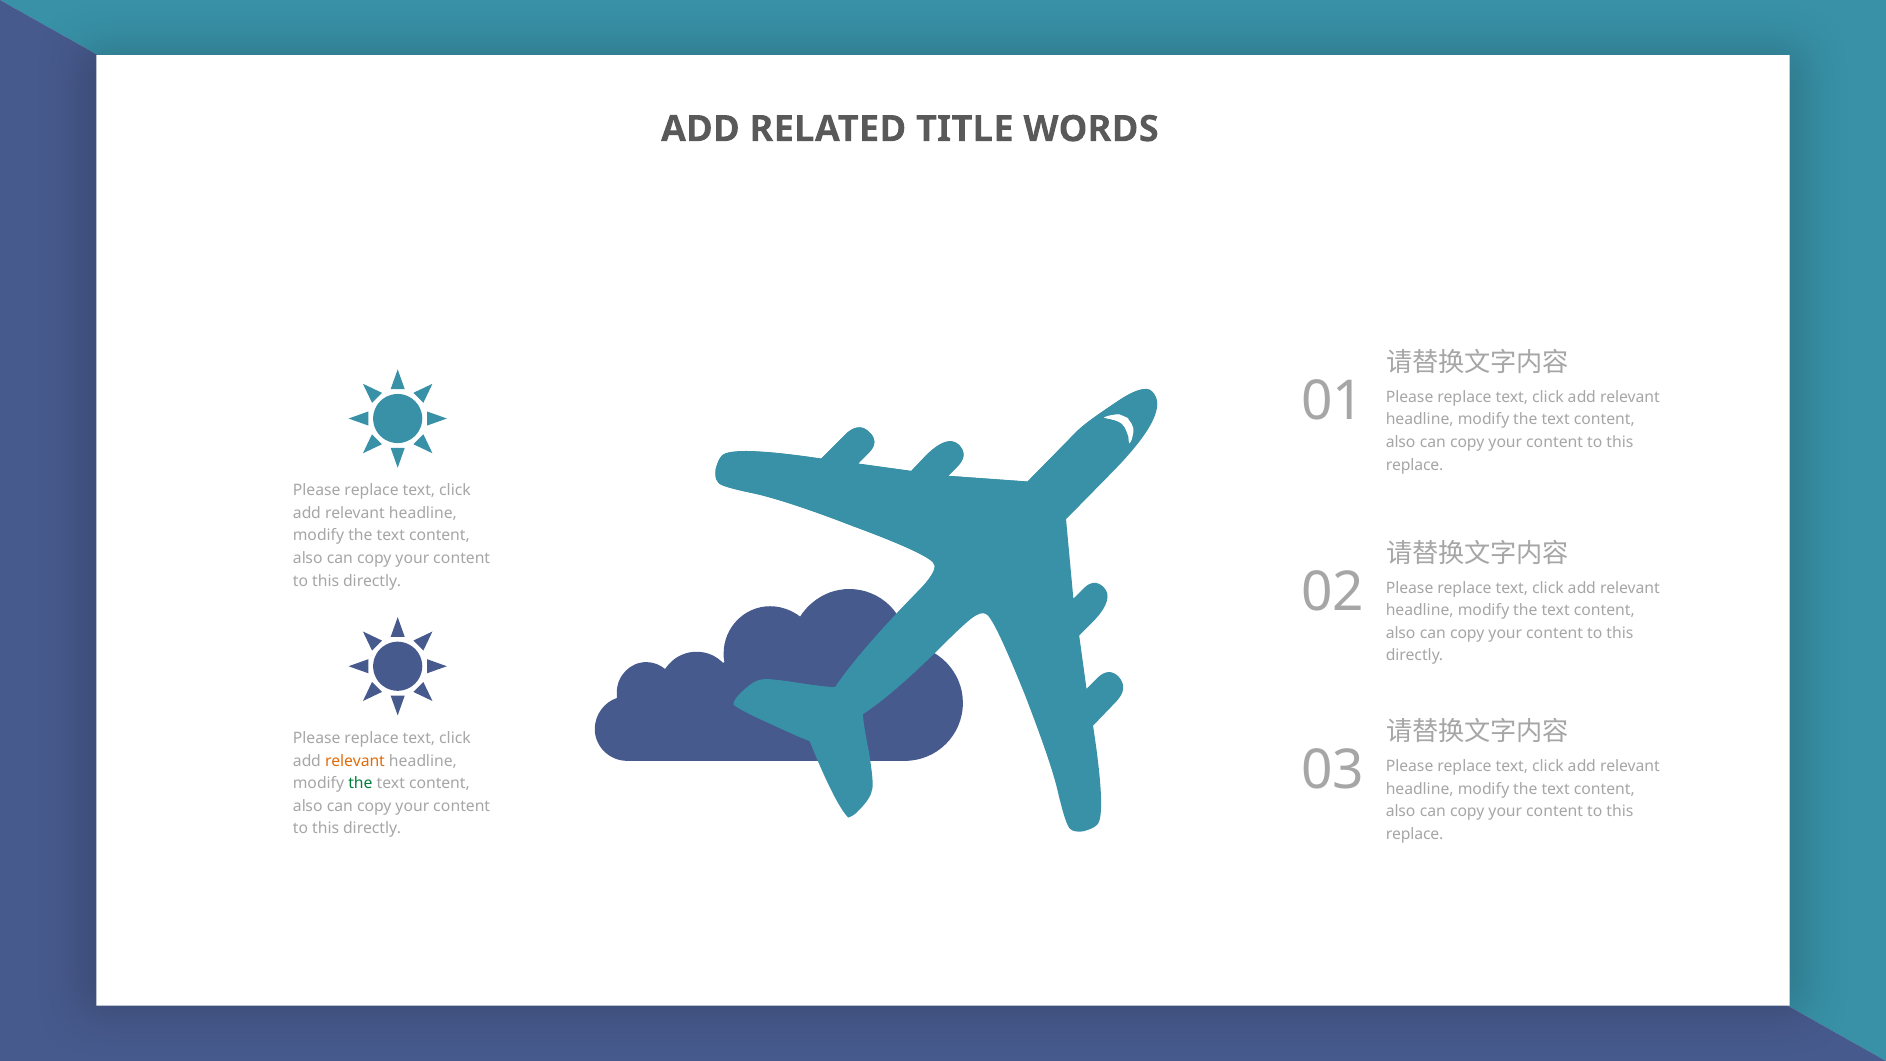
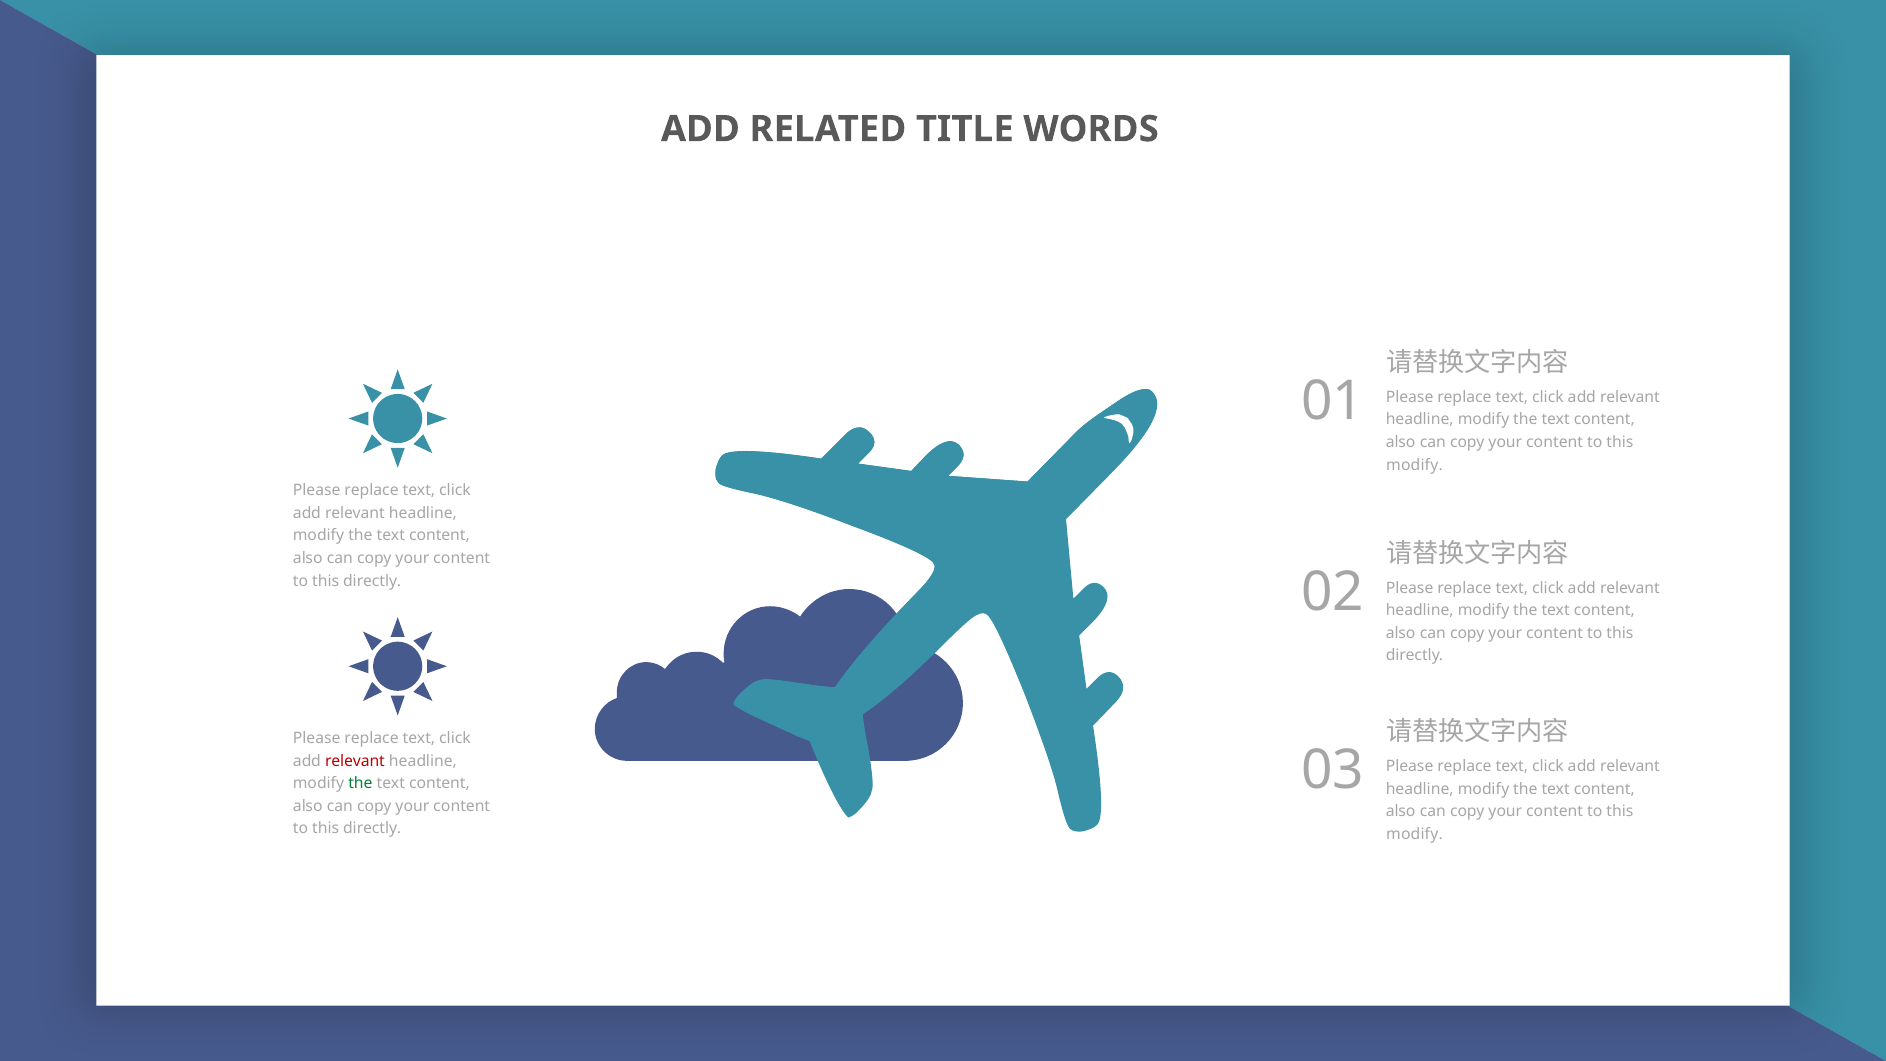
replace: replace -> modify (1414, 465)
relevant colour: orange -> red (355, 761)
replace: replace -> modify (1414, 834)
